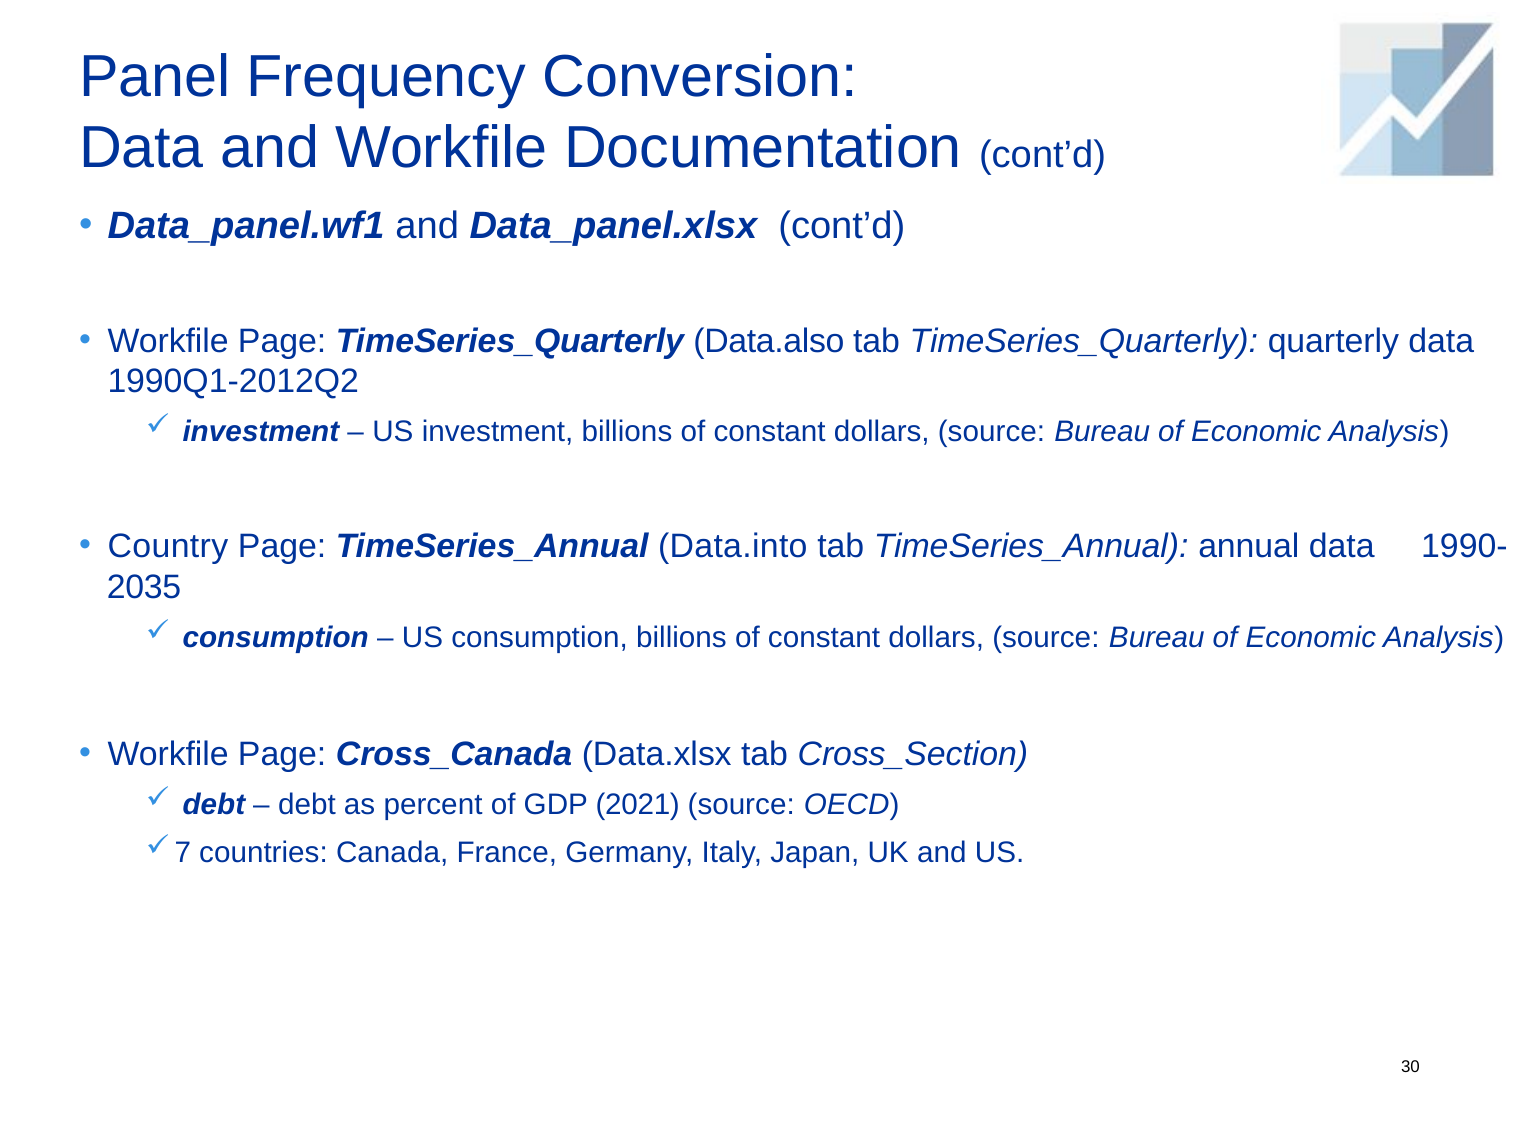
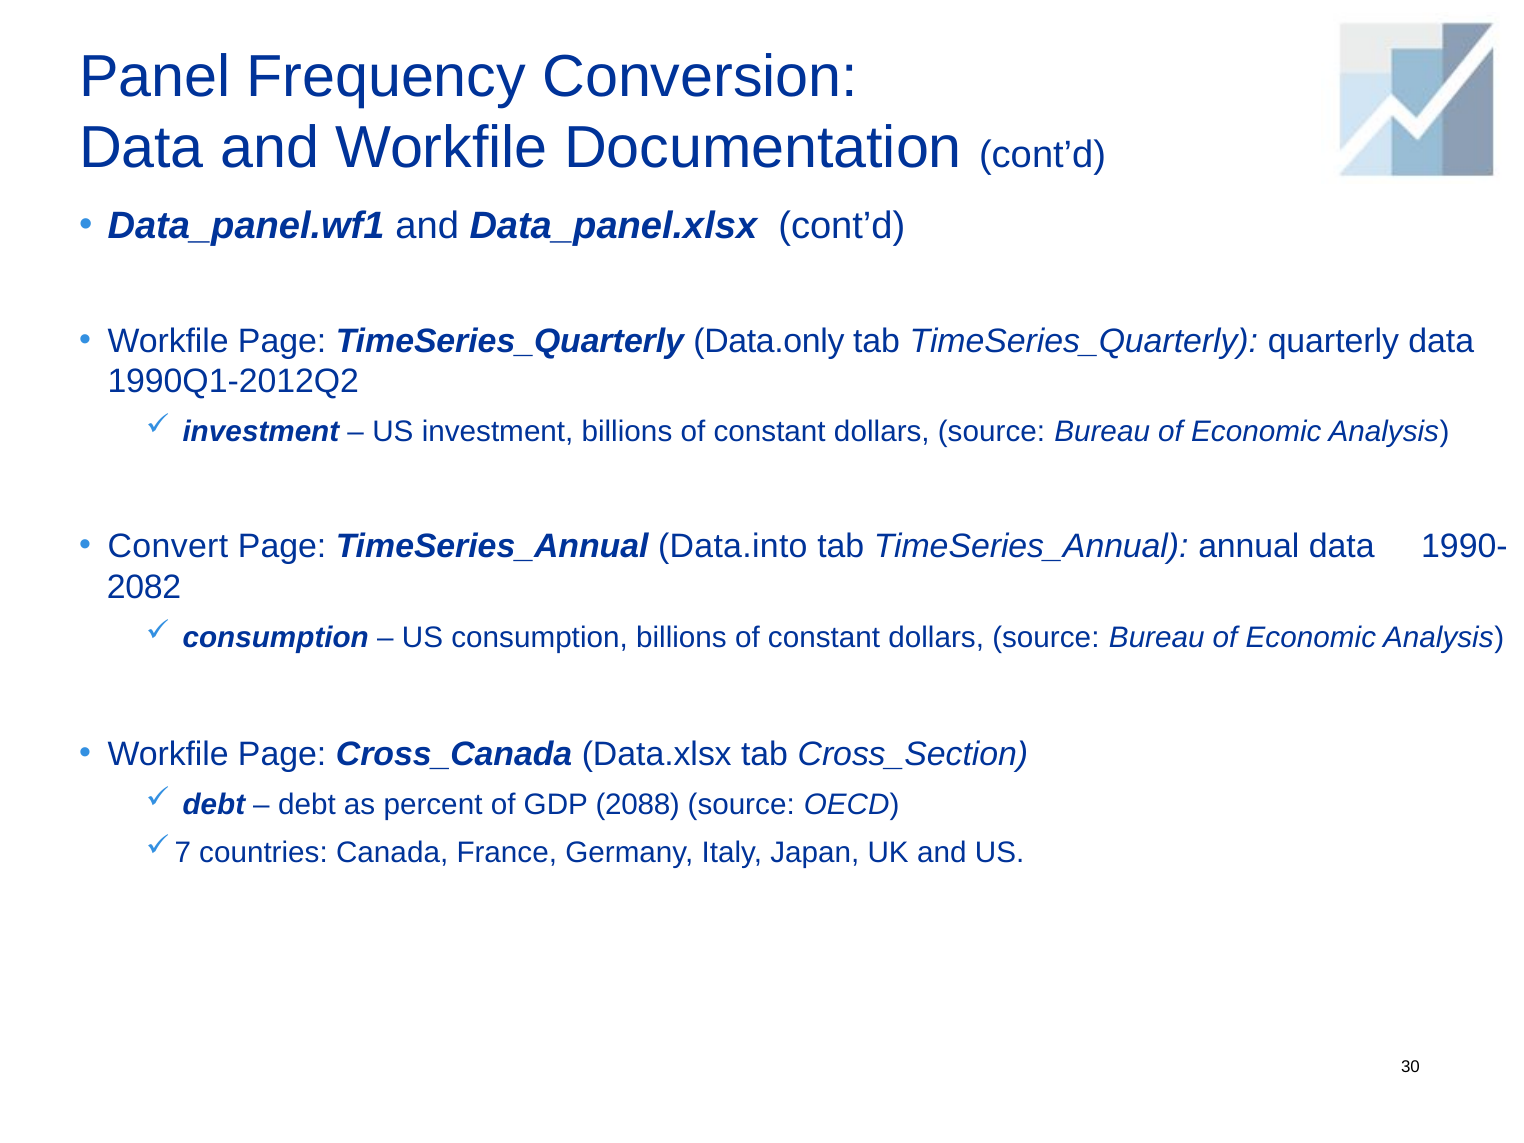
Data.also: Data.also -> Data.only (769, 341)
Country: Country -> Convert (168, 547)
2035: 2035 -> 2082 (144, 587)
2021: 2021 -> 2088 (638, 805)
